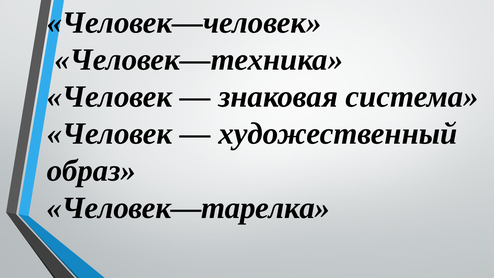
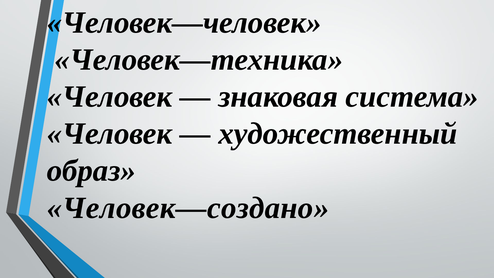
Человек—тарелка: Человек—тарелка -> Человек—создано (188, 208)
